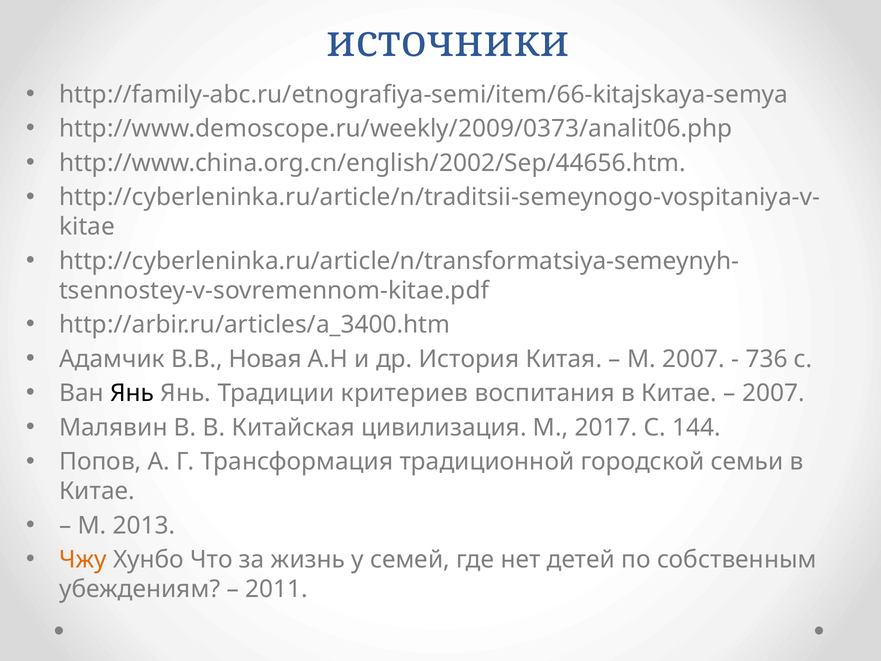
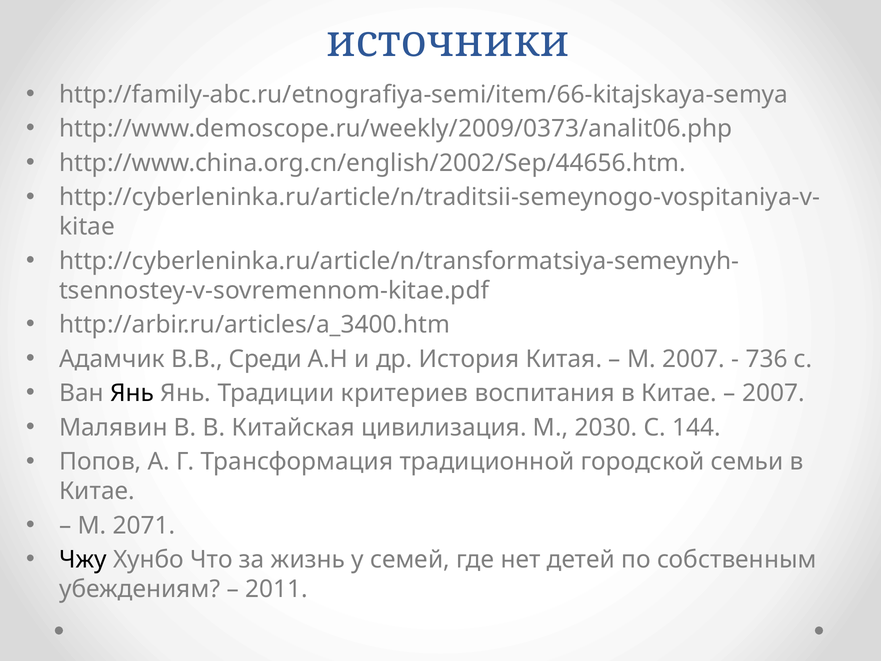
Новая: Новая -> Среди (265, 359)
2017: 2017 -> 2030 (606, 427)
2013: 2013 -> 2071 (144, 525)
Чжу colour: orange -> black (83, 560)
